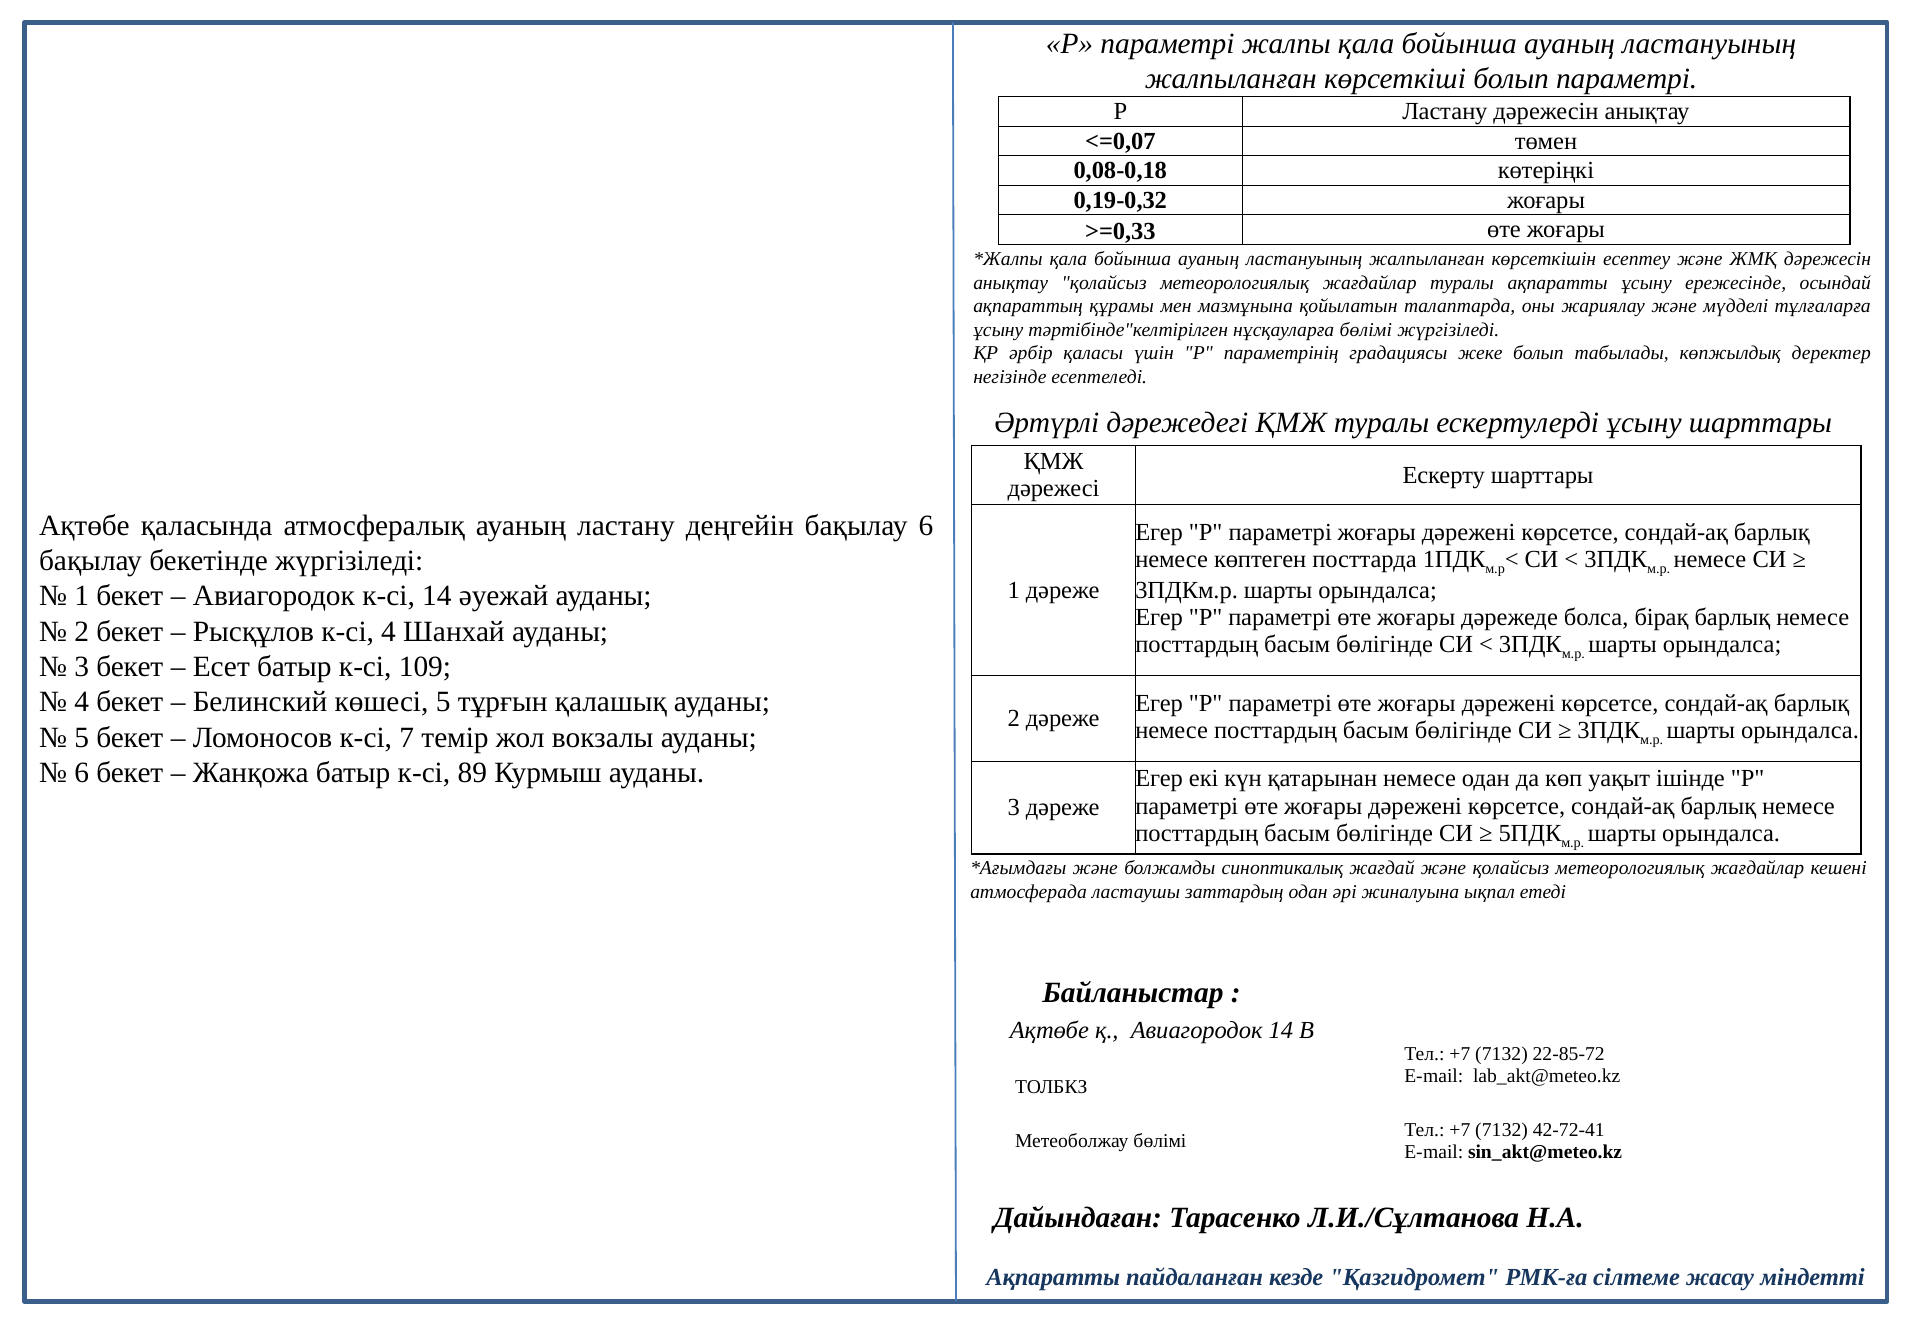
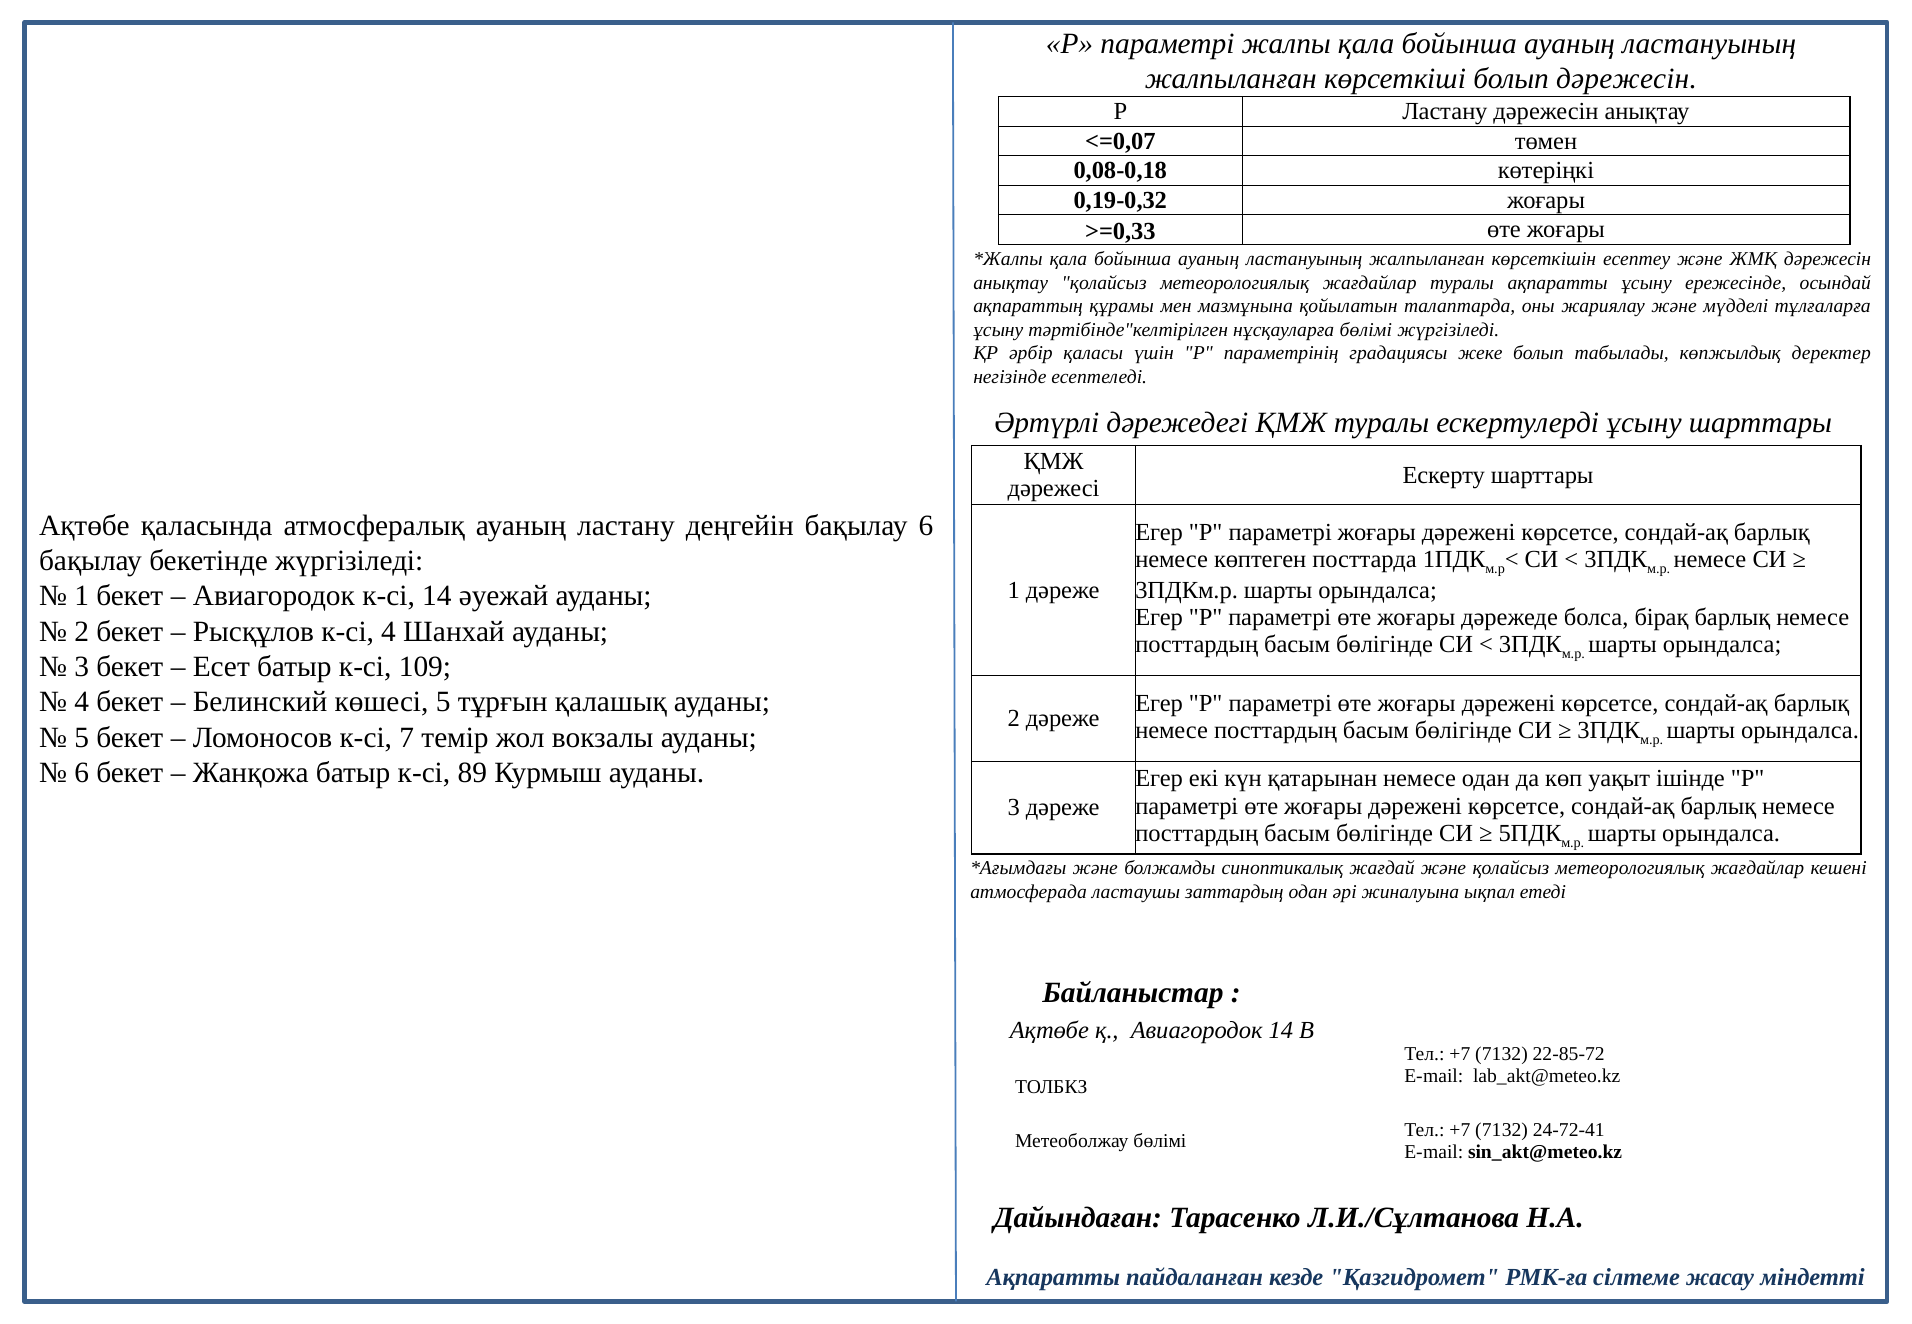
болып параметрі: параметрі -> дәрежесін (1627, 79)
42-72-41: 42-72-41 -> 24-72-41 (1569, 1130)
